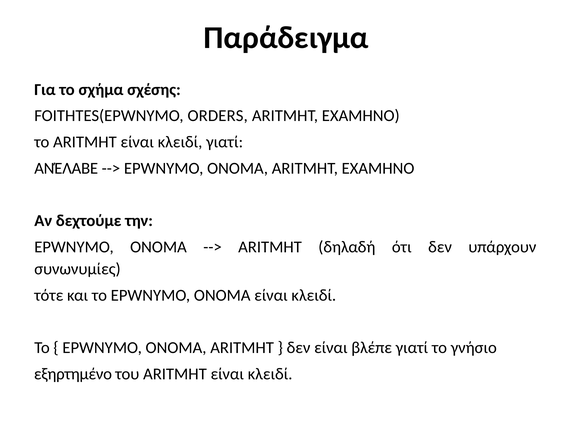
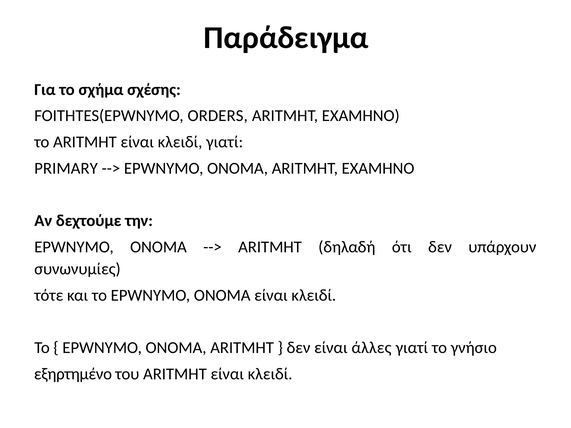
ΑΝΈΛΑΒΕ: ΑΝΈΛΑΒΕ -> PRIMARY (66, 168)
βλέπε: βλέπε -> άλλες (372, 348)
